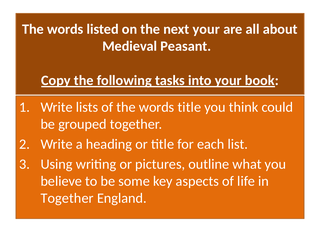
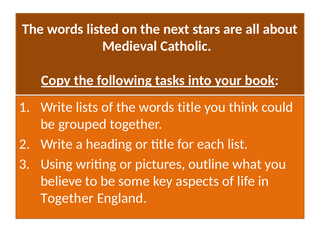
next your: your -> stars (206, 29)
Peasant: Peasant -> Catholic (186, 46)
